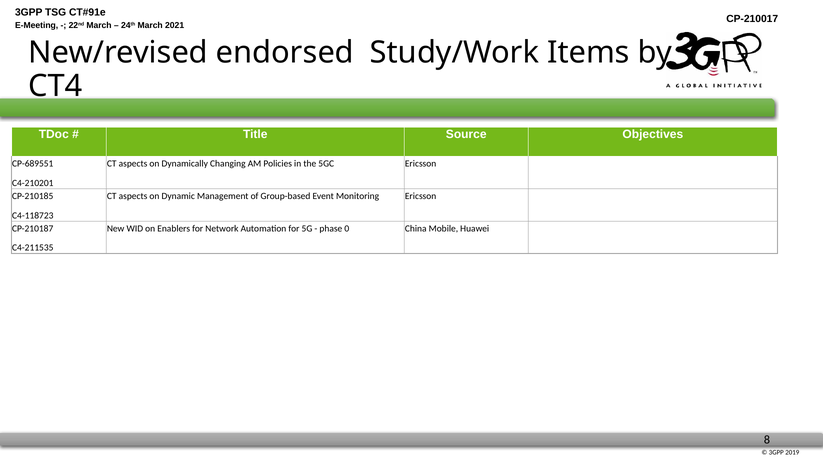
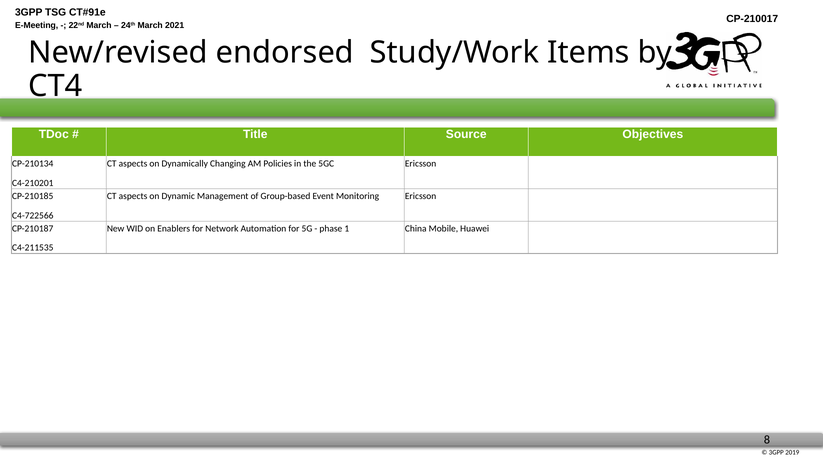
CP-689551: CP-689551 -> CP-210134 (33, 164)
C4-118723: C4-118723 -> C4-722566 (33, 215)
0: 0 -> 1 (347, 229)
